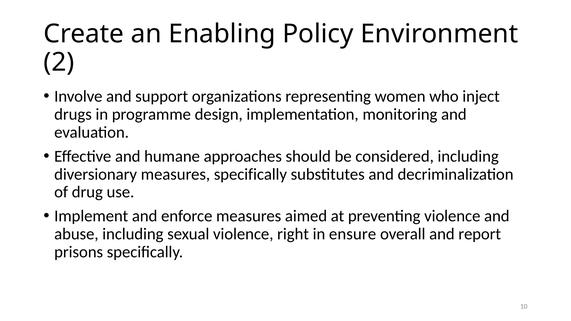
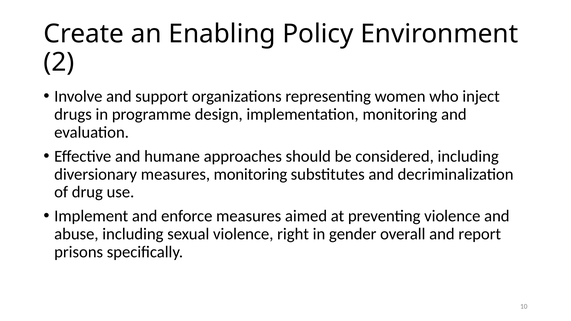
measures specifically: specifically -> monitoring (250, 174)
ensure: ensure -> gender (353, 234)
